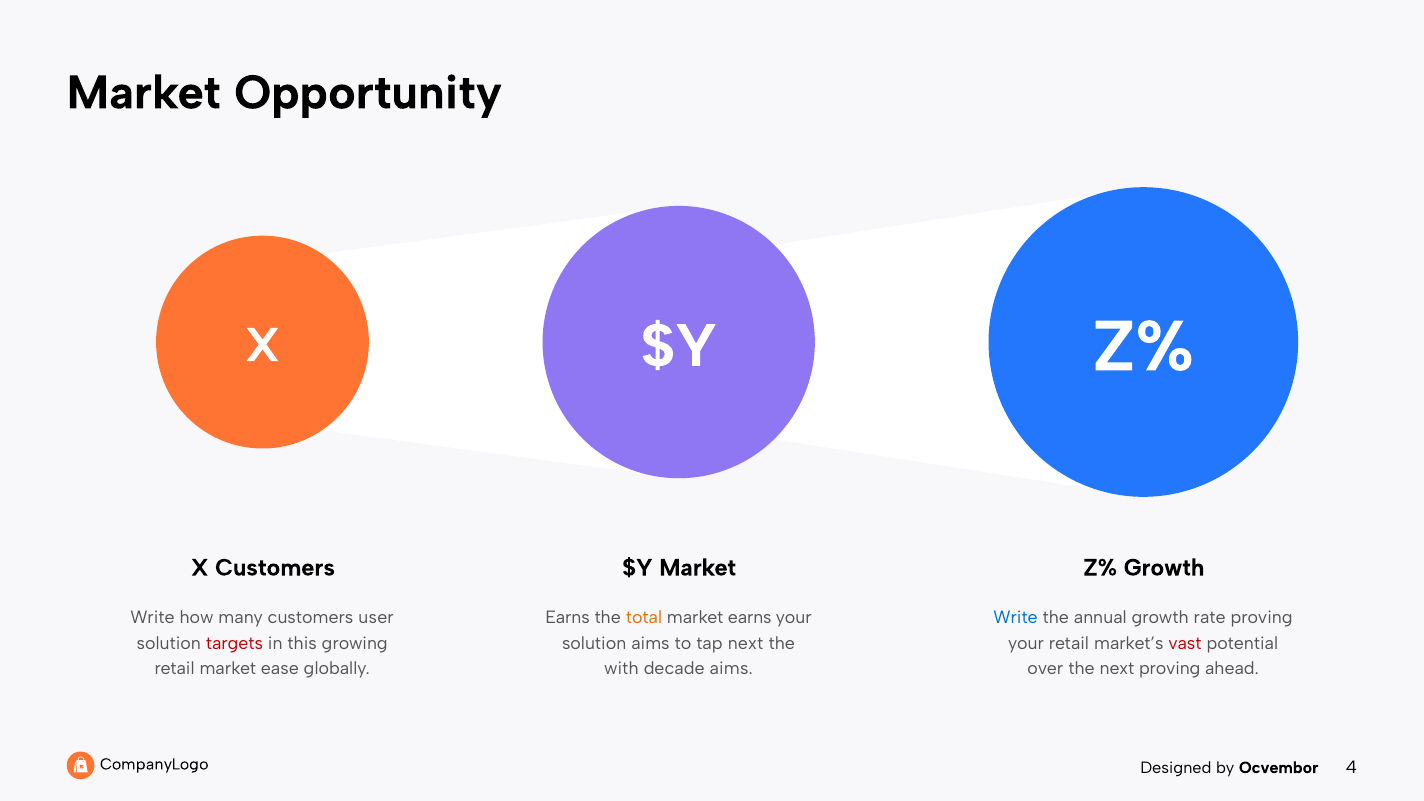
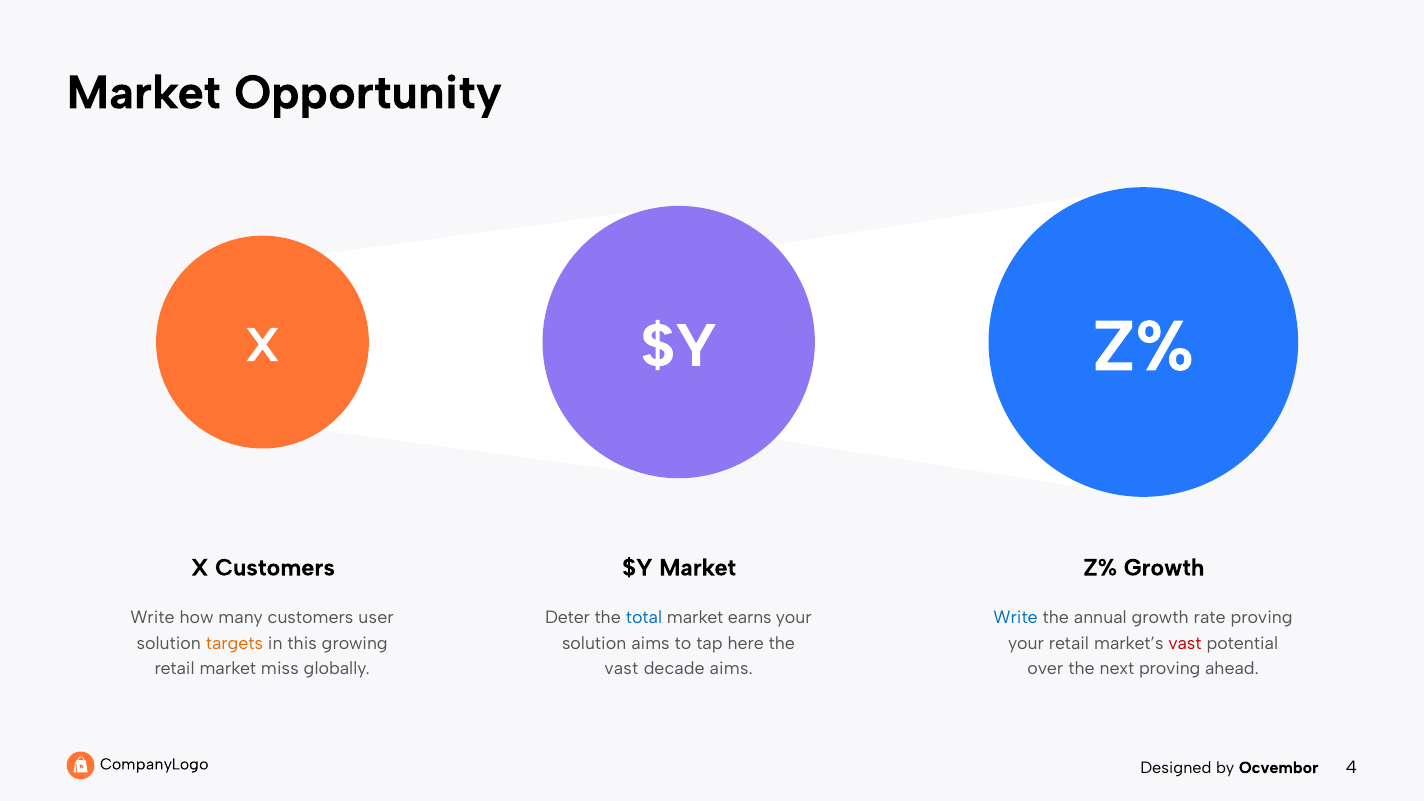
Earns: Earns -> Deter (568, 618)
total colour: orange -> blue (644, 618)
targets colour: red -> orange (234, 644)
tap next: next -> here (746, 644)
ease: ease -> miss (280, 669)
with: with -> vast (621, 669)
